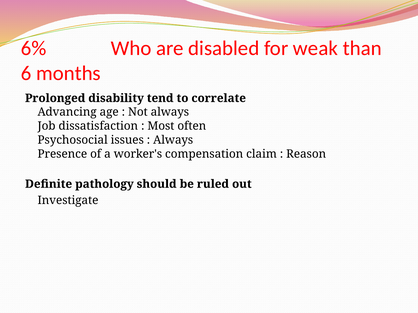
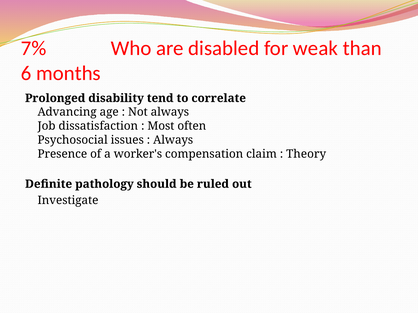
6%: 6% -> 7% (34, 48)
Reason: Reason -> Theory (306, 154)
